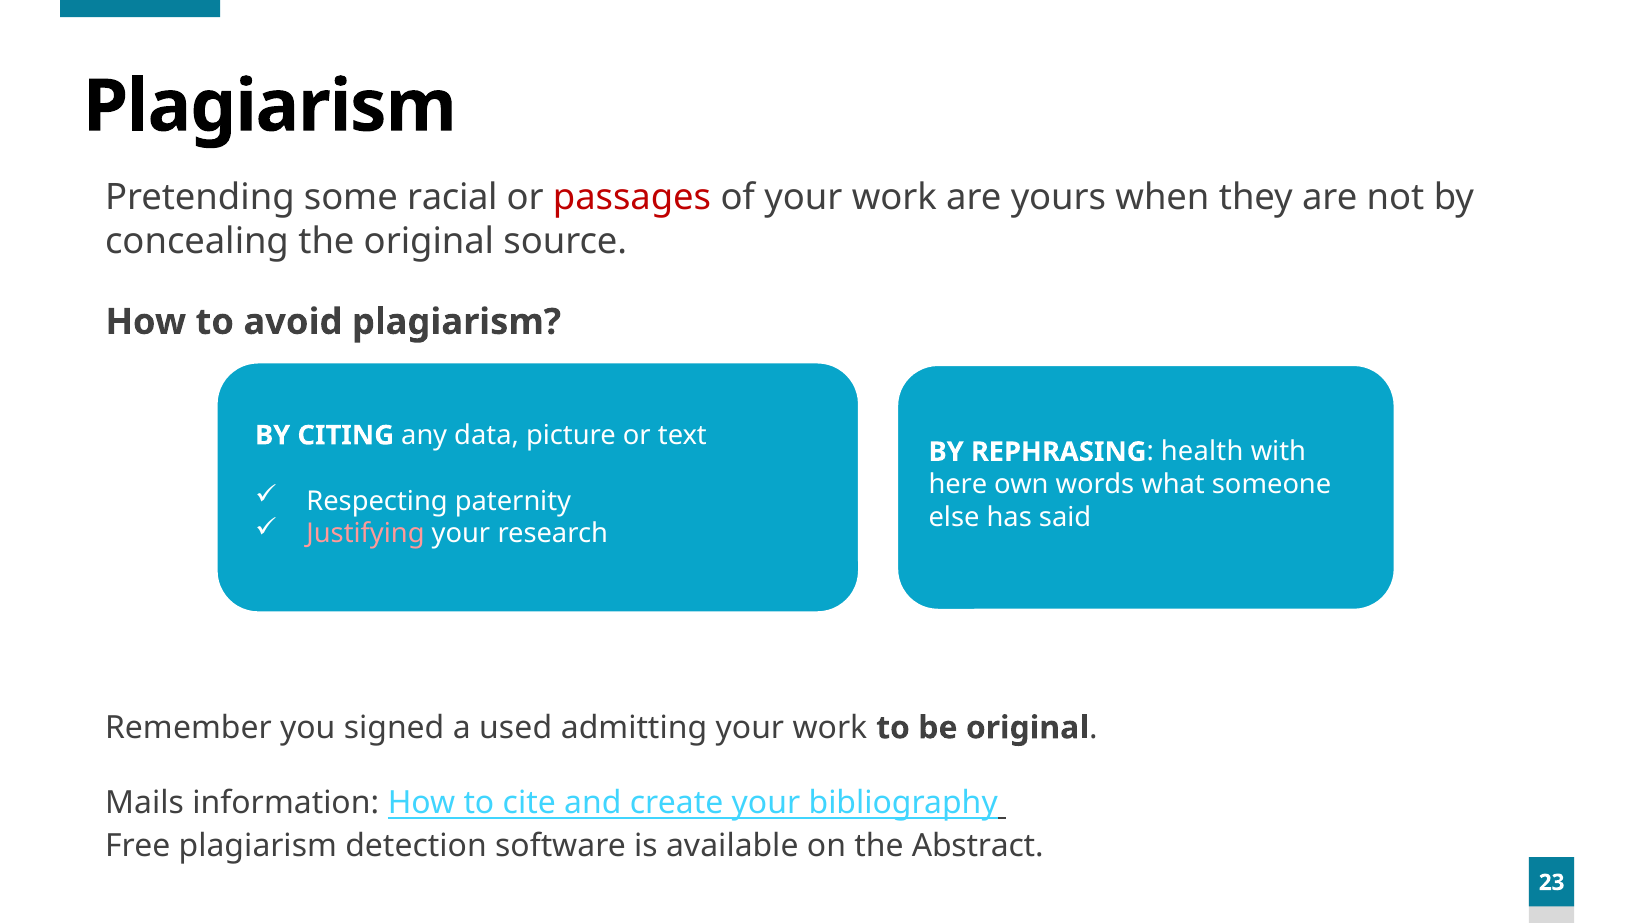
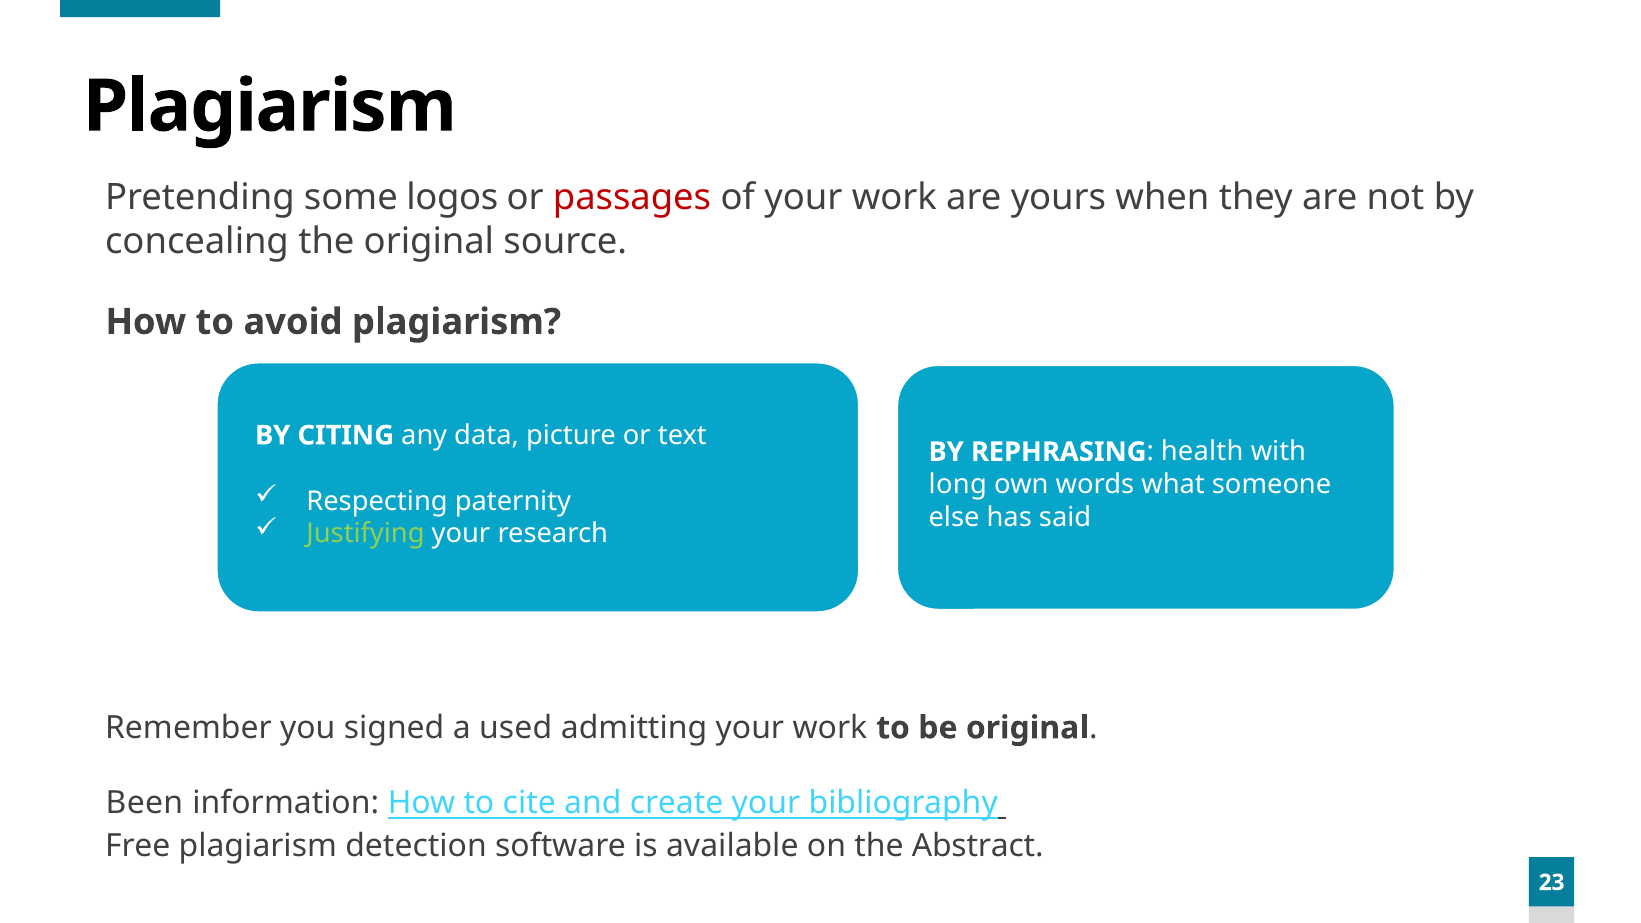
racial: racial -> logos (452, 198)
here: here -> long (958, 485)
Justifying colour: pink -> light green (366, 534)
Mails: Mails -> Been (144, 803)
